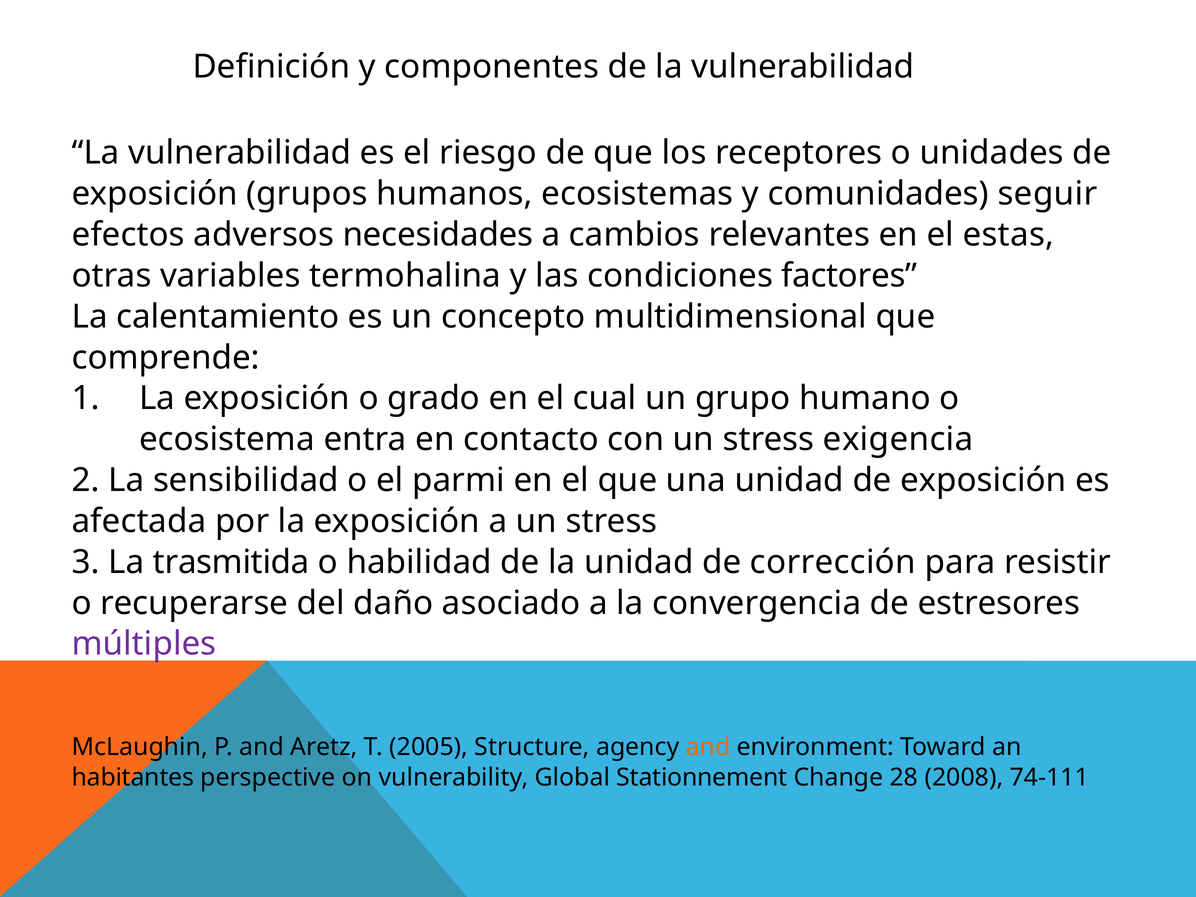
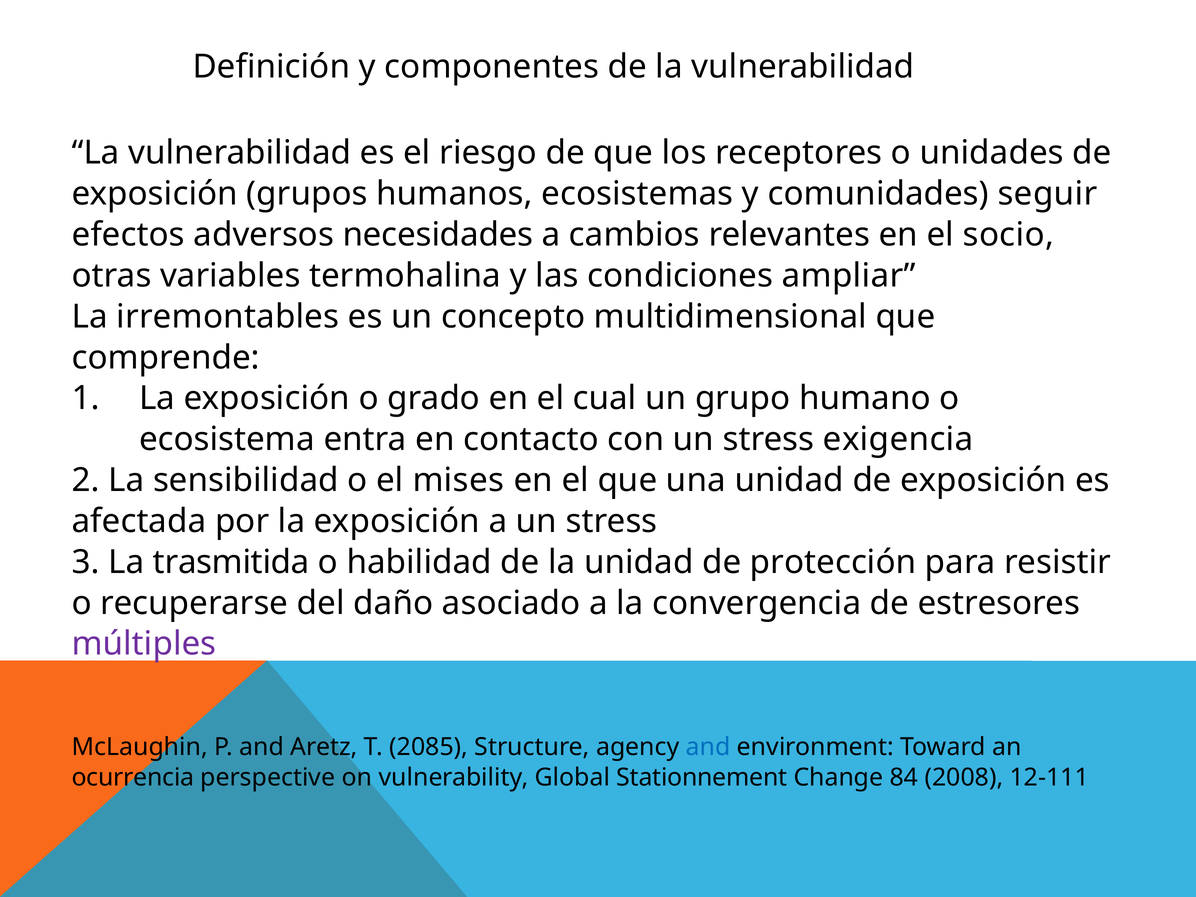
estas: estas -> socio (1008, 235)
factores: factores -> ampliar (849, 276)
calentamiento: calentamiento -> irremontables (228, 317)
parmi: parmi -> mises (458, 480)
corrección: corrección -> protección (833, 562)
2005: 2005 -> 2085 (429, 747)
and colour: orange -> blue (708, 747)
habitantes: habitantes -> ocurrencia (133, 778)
28: 28 -> 84 (904, 778)
74-111: 74-111 -> 12-111 (1049, 778)
